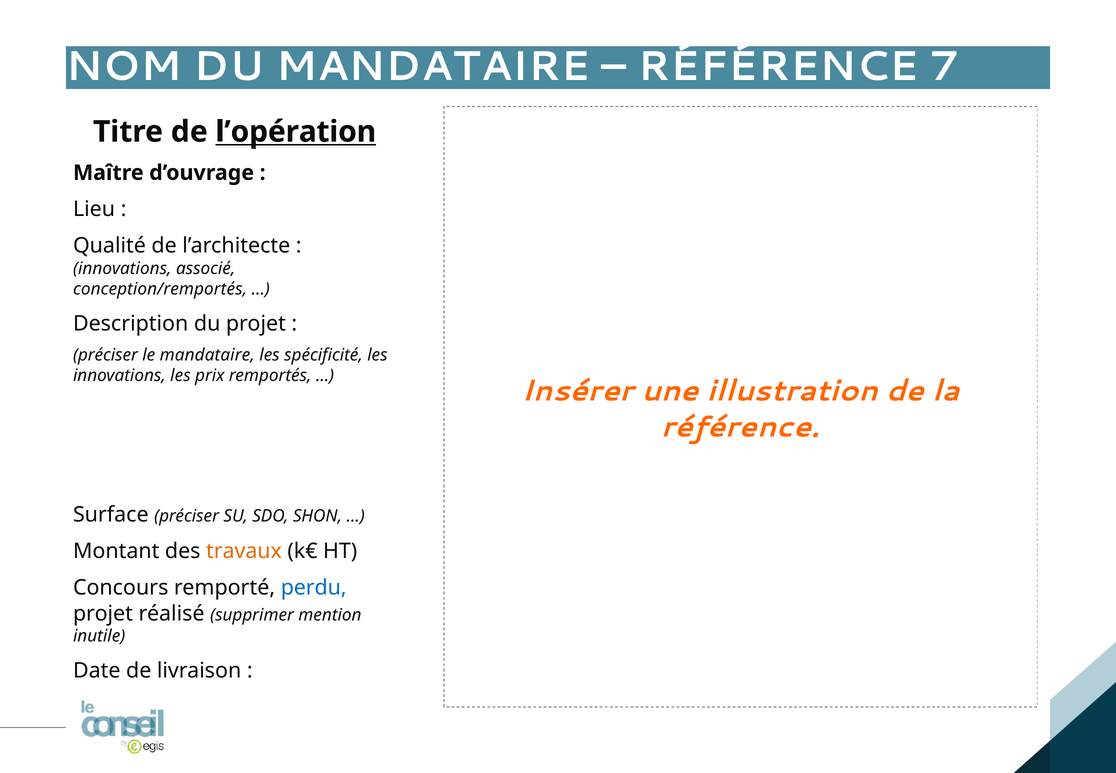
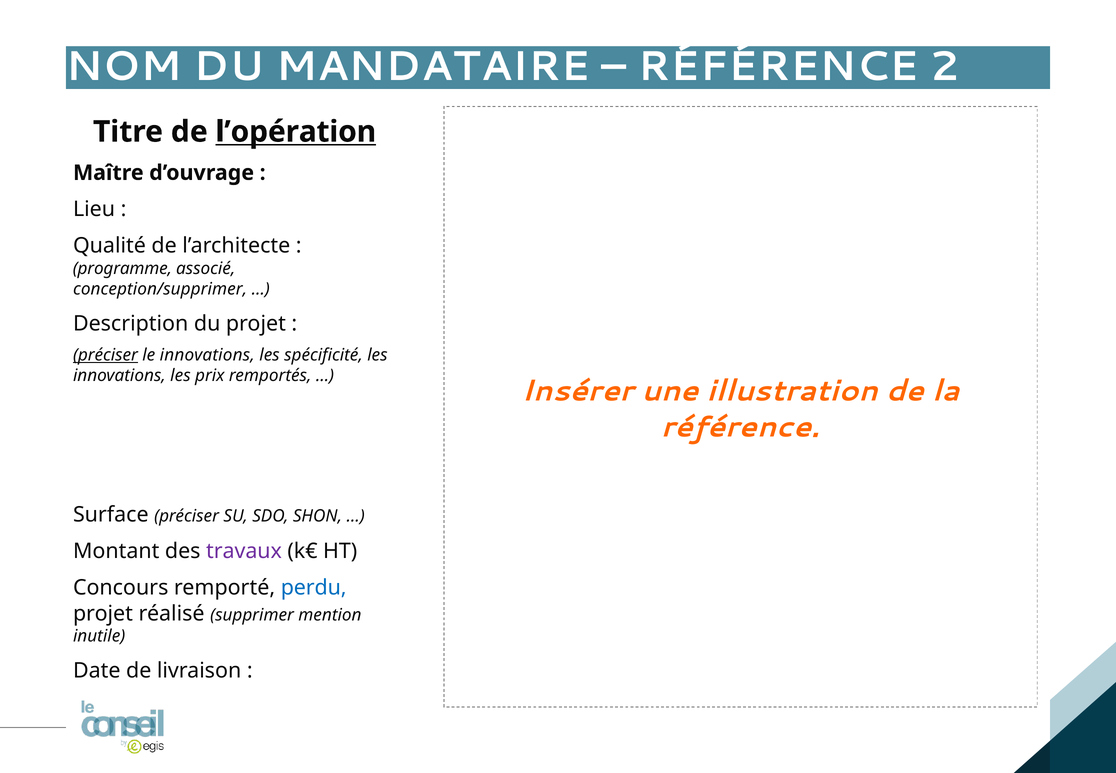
7: 7 -> 2 (945, 67)
innovations: innovations -> programme (122, 269)
conception/remportés: conception/remportés -> conception/supprimer (160, 289)
préciser underline: none -> present (105, 355)
le mandataire: mandataire -> innovations (207, 355)
travaux colour: orange -> purple (244, 551)
